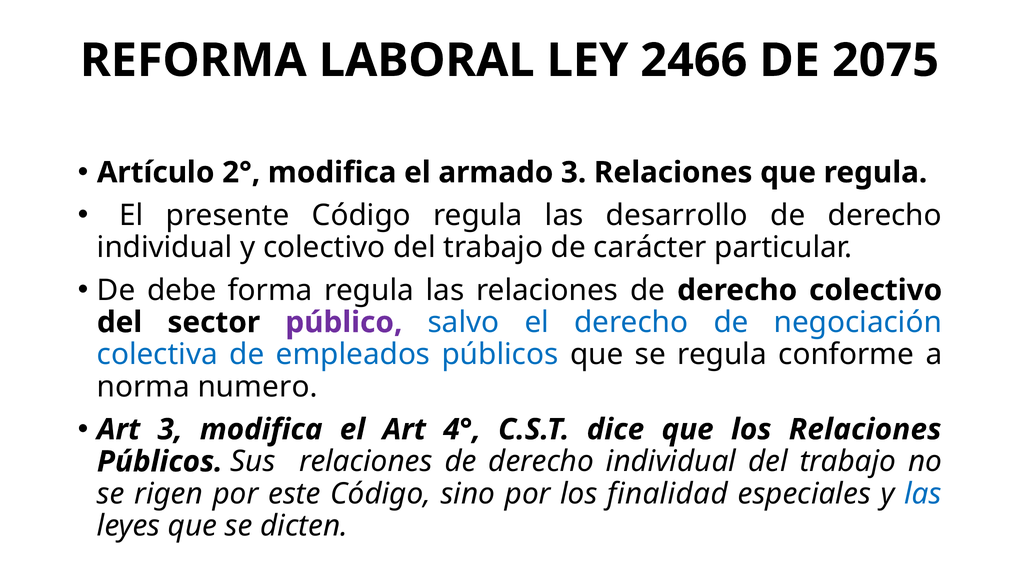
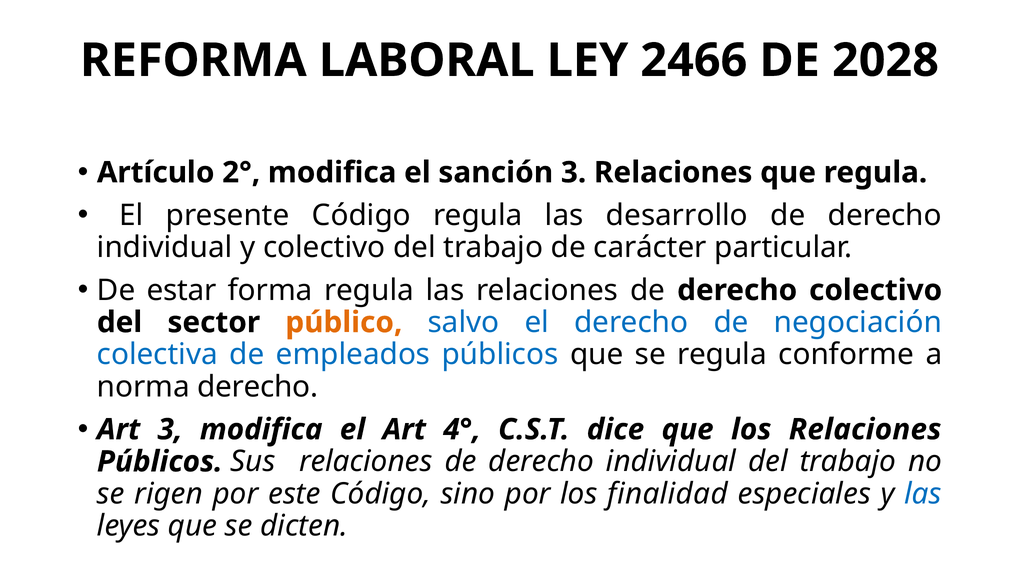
2075: 2075 -> 2028 (885, 60)
armado: armado -> sanción (496, 172)
debe: debe -> estar (182, 290)
público colour: purple -> orange (344, 322)
norma numero: numero -> derecho (258, 387)
